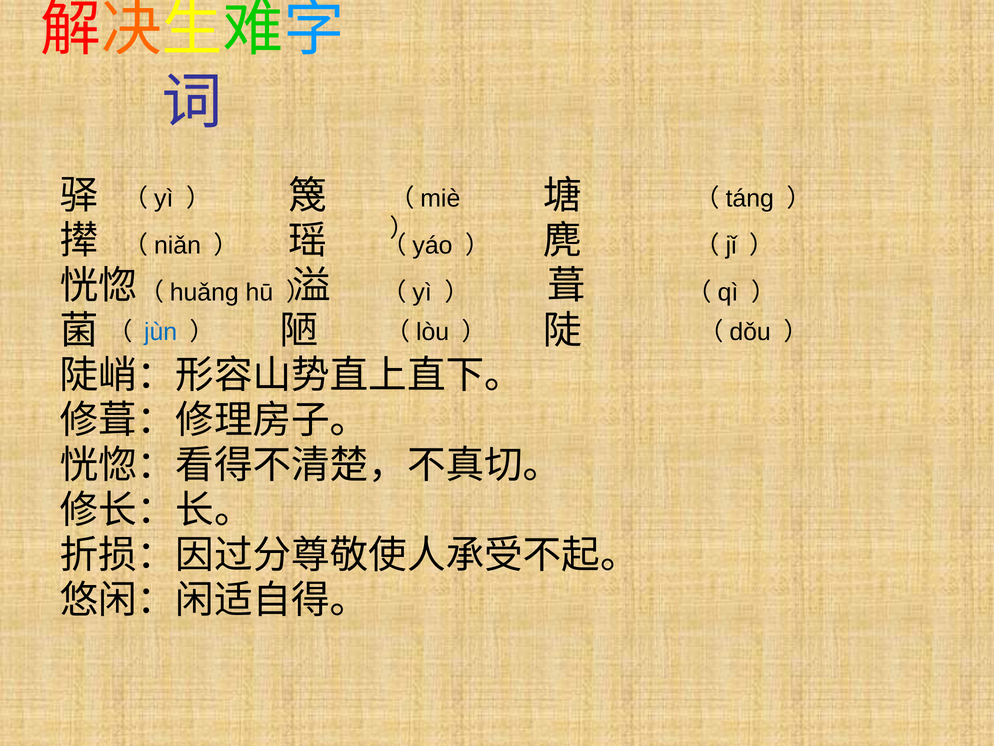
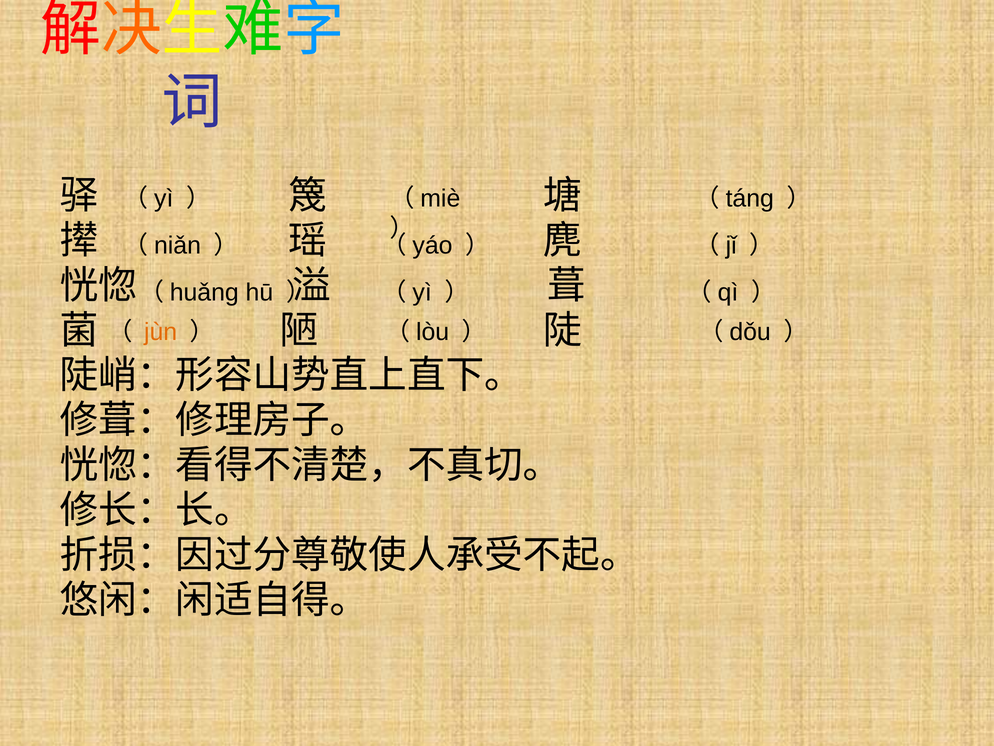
jùn colour: blue -> orange (161, 332)
